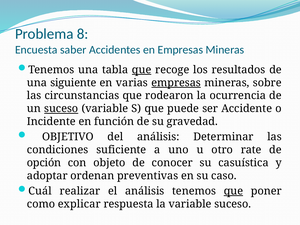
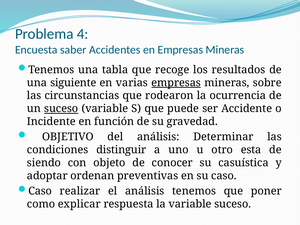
8: 8 -> 4 (83, 34)
que underline: present -> none (142, 70)
suficiente: suficiente -> distinguir (121, 150)
rate: rate -> esta (251, 150)
opción: opción -> siendo (44, 163)
Cuál: Cuál -> Caso (40, 191)
que underline: present -> none (233, 191)
